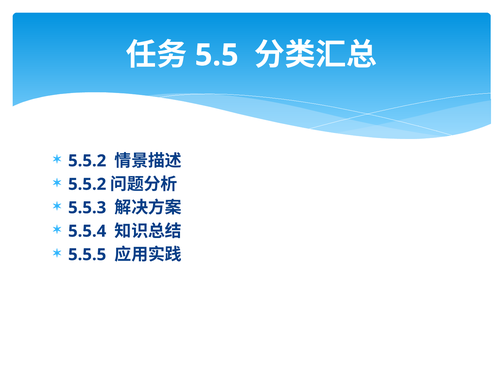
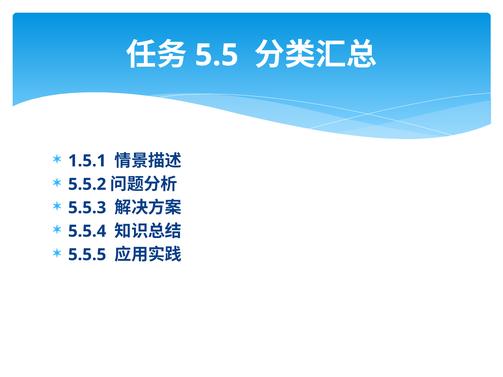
5.5.2: 5.5.2 -> 1.5.1 (87, 161)
